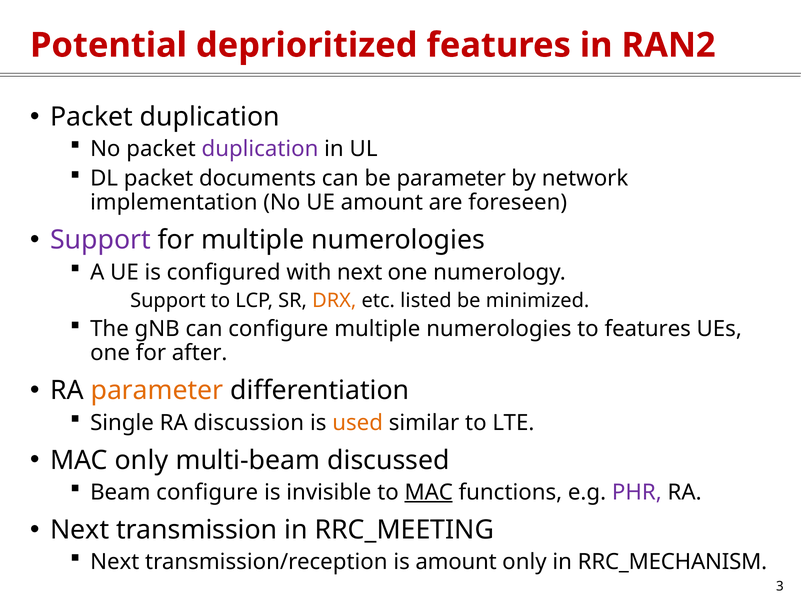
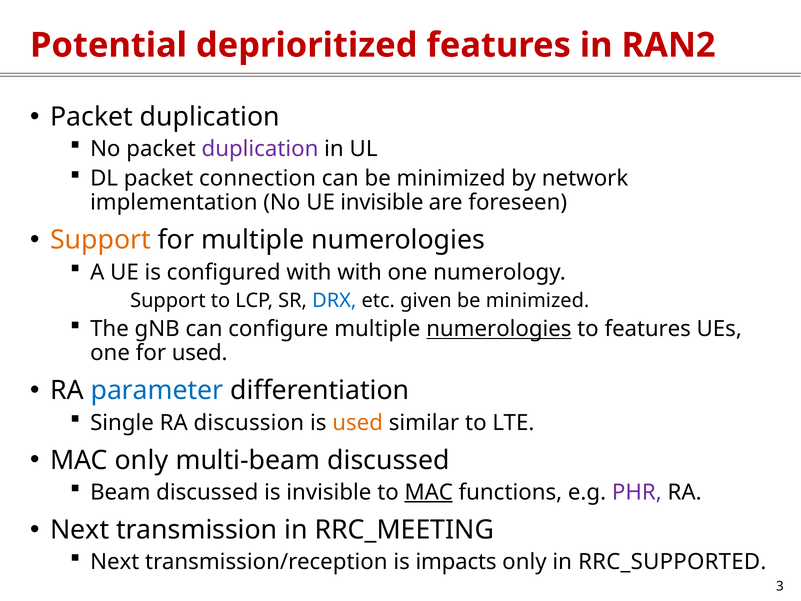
documents: documents -> connection (257, 178)
can be parameter: parameter -> minimized (451, 178)
UE amount: amount -> invisible (382, 202)
Support colour: purple -> orange (100, 240)
with next: next -> with (360, 272)
DRX colour: orange -> blue (334, 300)
listed: listed -> given (426, 300)
numerologies underline: none -> present (499, 329)
for after: after -> used (200, 353)
parameter colour: orange -> blue (157, 390)
Beam configure: configure -> discussed (207, 492)
is amount: amount -> impacts (456, 562)
RRC_MECHANISM: RRC_MECHANISM -> RRC_SUPPORTED (672, 562)
